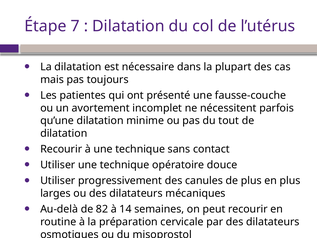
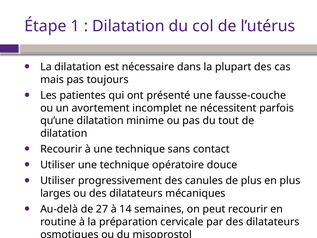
7: 7 -> 1 (75, 26)
82: 82 -> 27 (102, 209)
